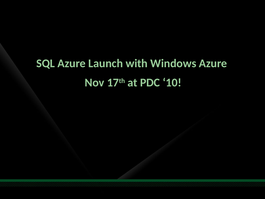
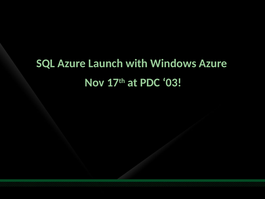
10: 10 -> 03 (172, 83)
